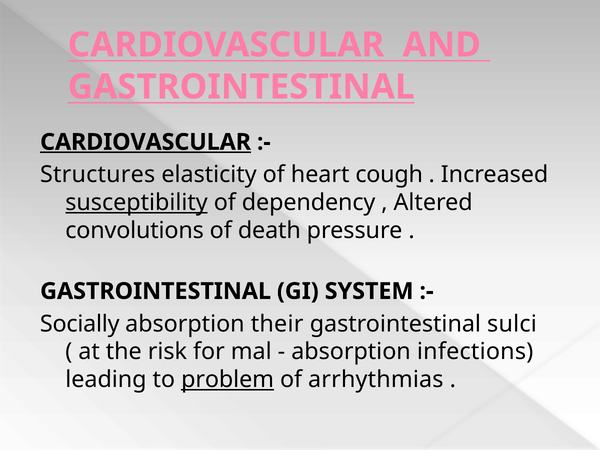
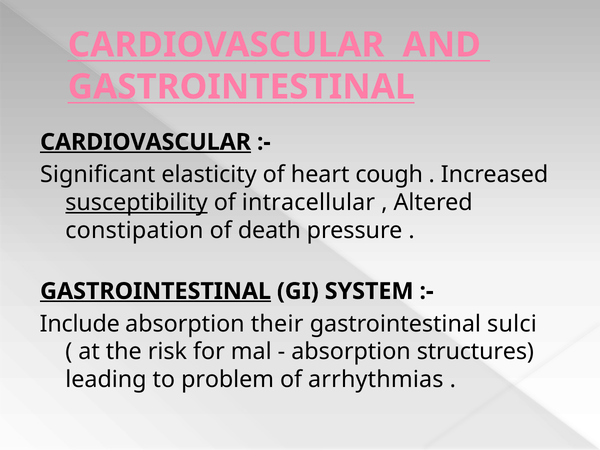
Structures: Structures -> Significant (98, 175)
dependency: dependency -> intracellular (308, 203)
convolutions: convolutions -> constipation (134, 231)
GASTROINTESTINAL underline: none -> present (156, 291)
Socially: Socially -> Include (80, 324)
infections: infections -> structures (475, 352)
problem underline: present -> none (228, 380)
